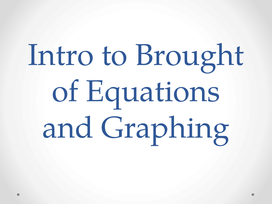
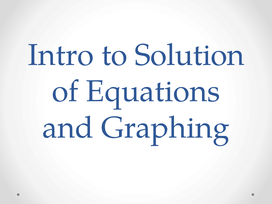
Brought: Brought -> Solution (190, 55)
